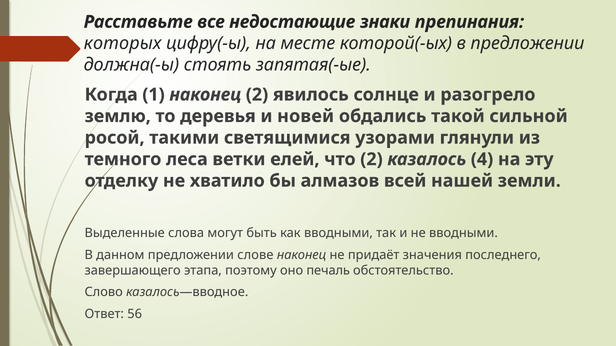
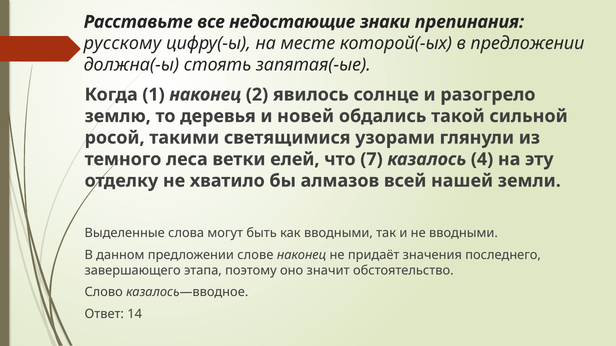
которых: которых -> русскому (123, 43)
что 2: 2 -> 7 (371, 159)
печаль: печаль -> значит (328, 271)
56: 56 -> 14 (135, 314)
